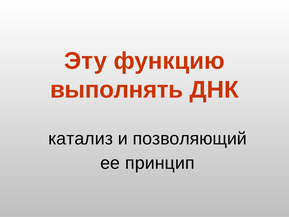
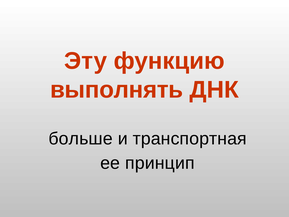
катализ: катализ -> больше (81, 138)
позволяющий: позволяющий -> транспортная (190, 138)
